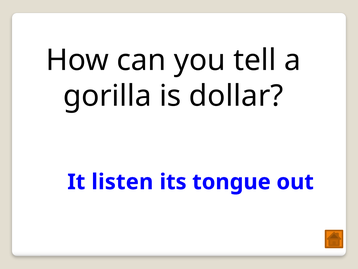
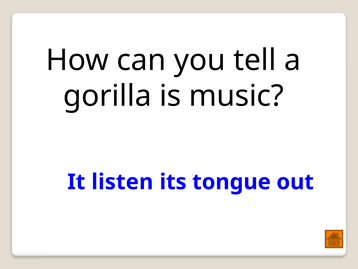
dollar: dollar -> music (236, 96)
